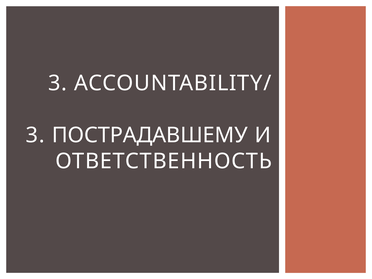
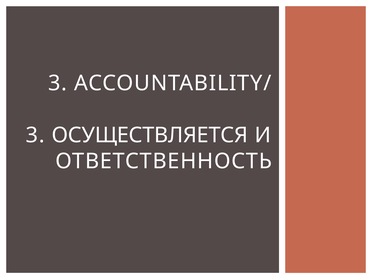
ПОСТРАДАВШЕМУ: ПОСТРАДАВШЕМУ -> ОСУЩЕСТВЛЯЕТСЯ (150, 135)
